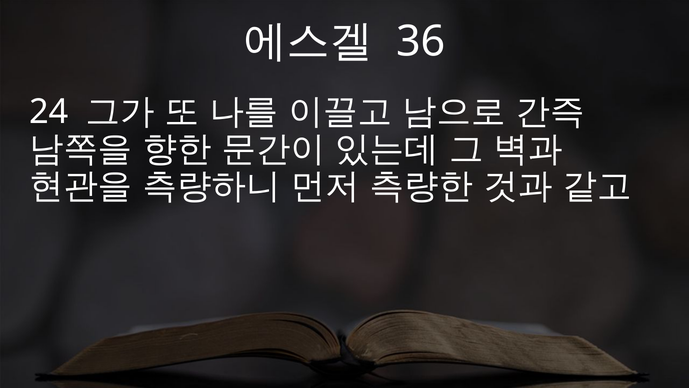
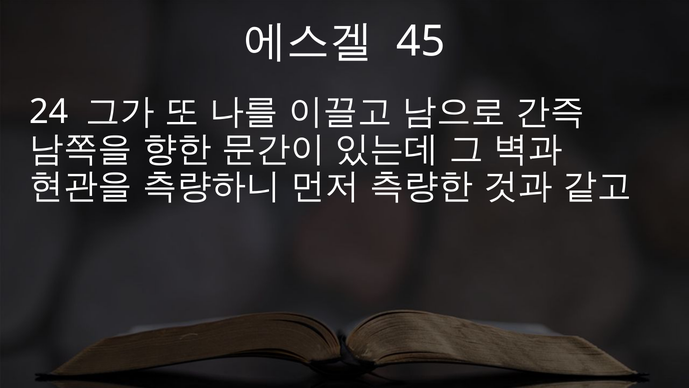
36: 36 -> 45 (421, 41)
